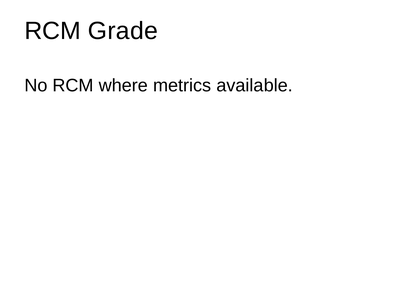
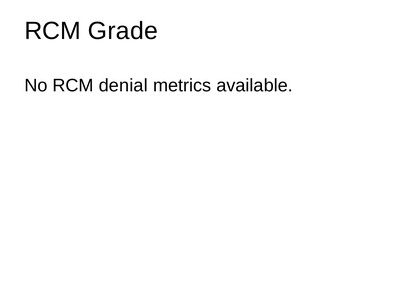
where: where -> denial (123, 85)
